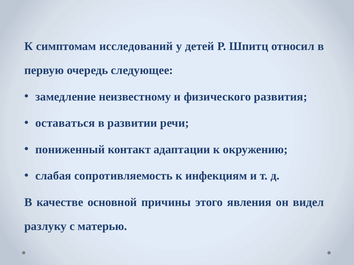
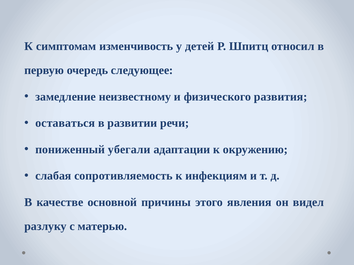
исследований: исследований -> изменчивость (136, 46)
контакт: контакт -> убегали (129, 150)
